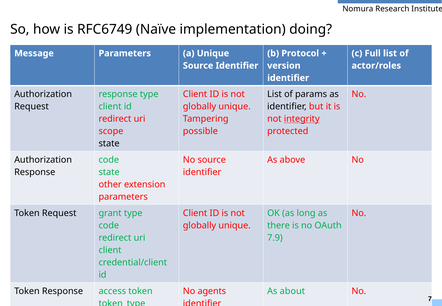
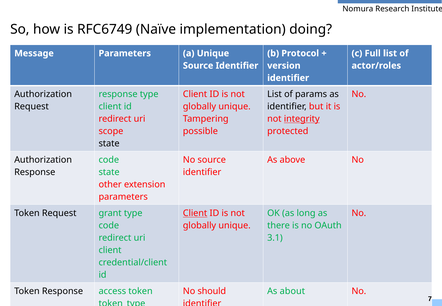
Client underline: none -> present (195, 213)
7.9: 7.9 -> 3.1 (275, 238)
agents: agents -> should (212, 291)
